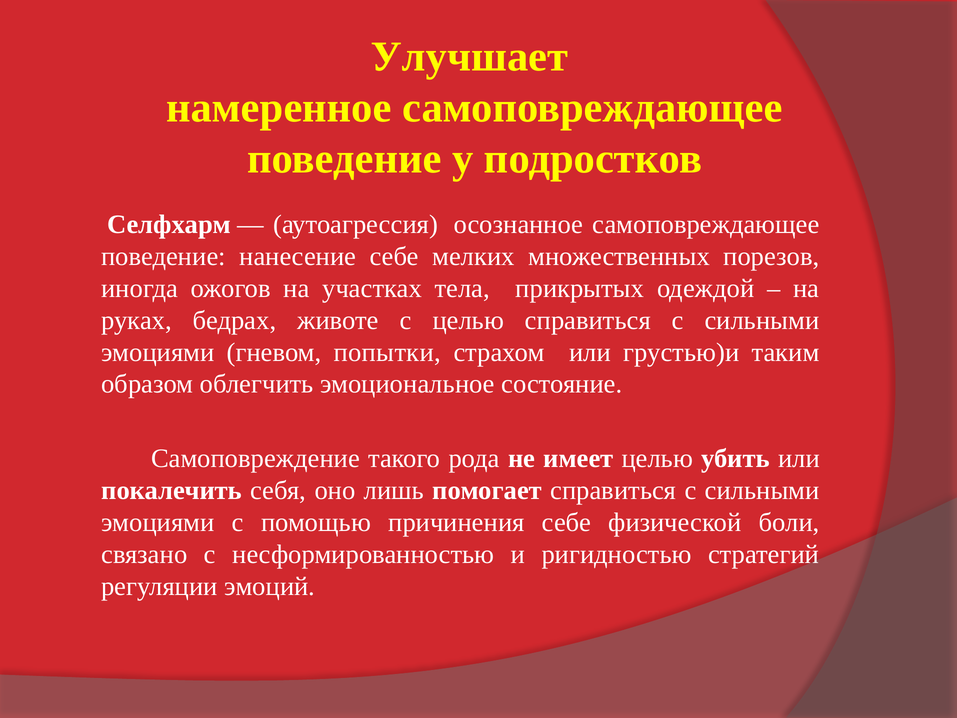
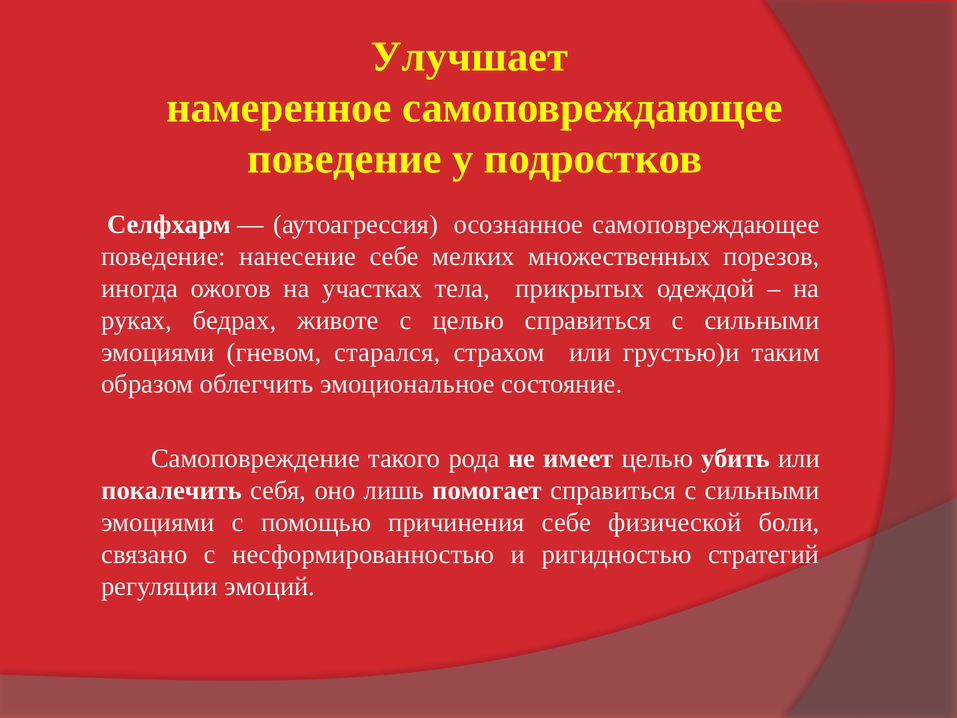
попытки: попытки -> старался (387, 352)
